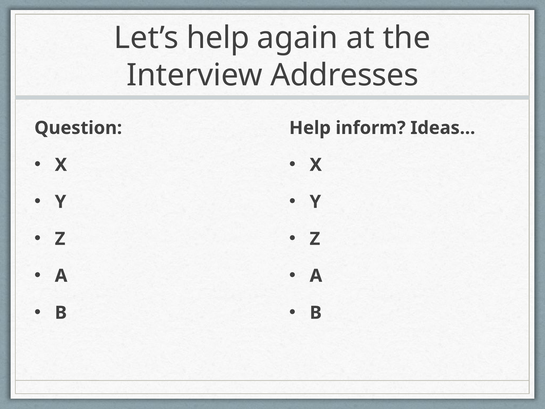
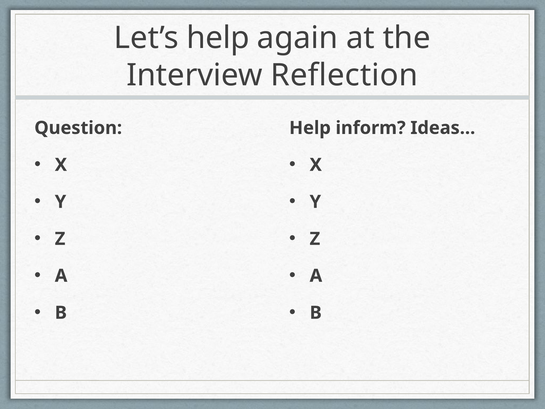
Addresses: Addresses -> Reflection (344, 75)
